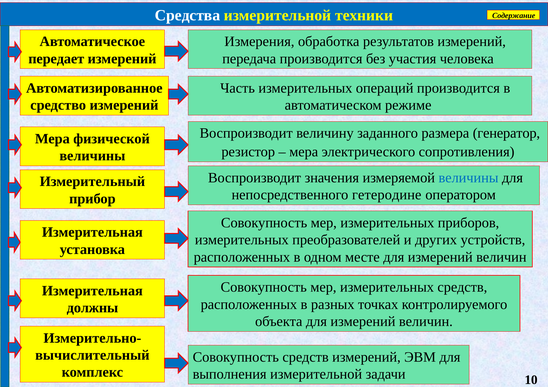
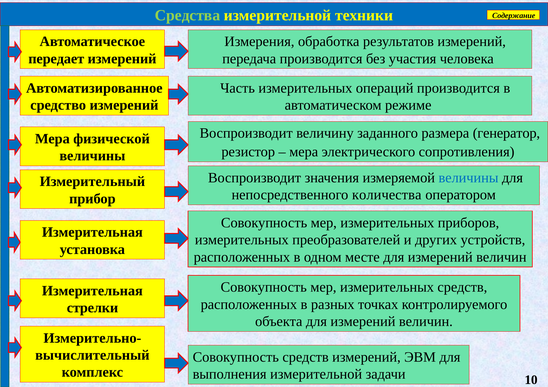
Средства colour: white -> light green (188, 15)
гетеродине: гетеродине -> количества (387, 195)
должны: должны -> стрелки (92, 308)
